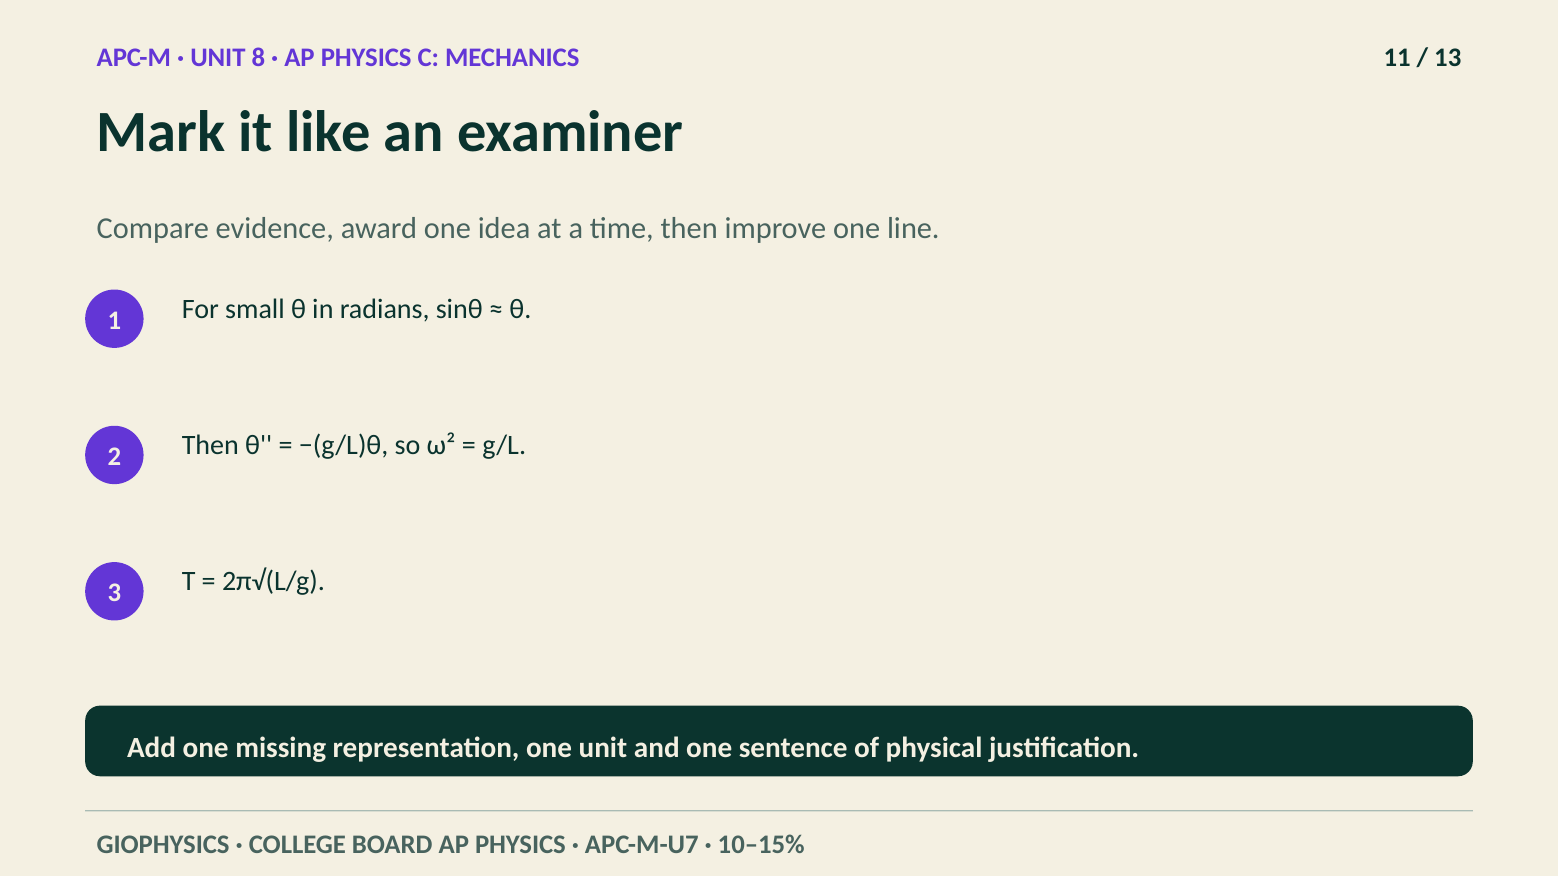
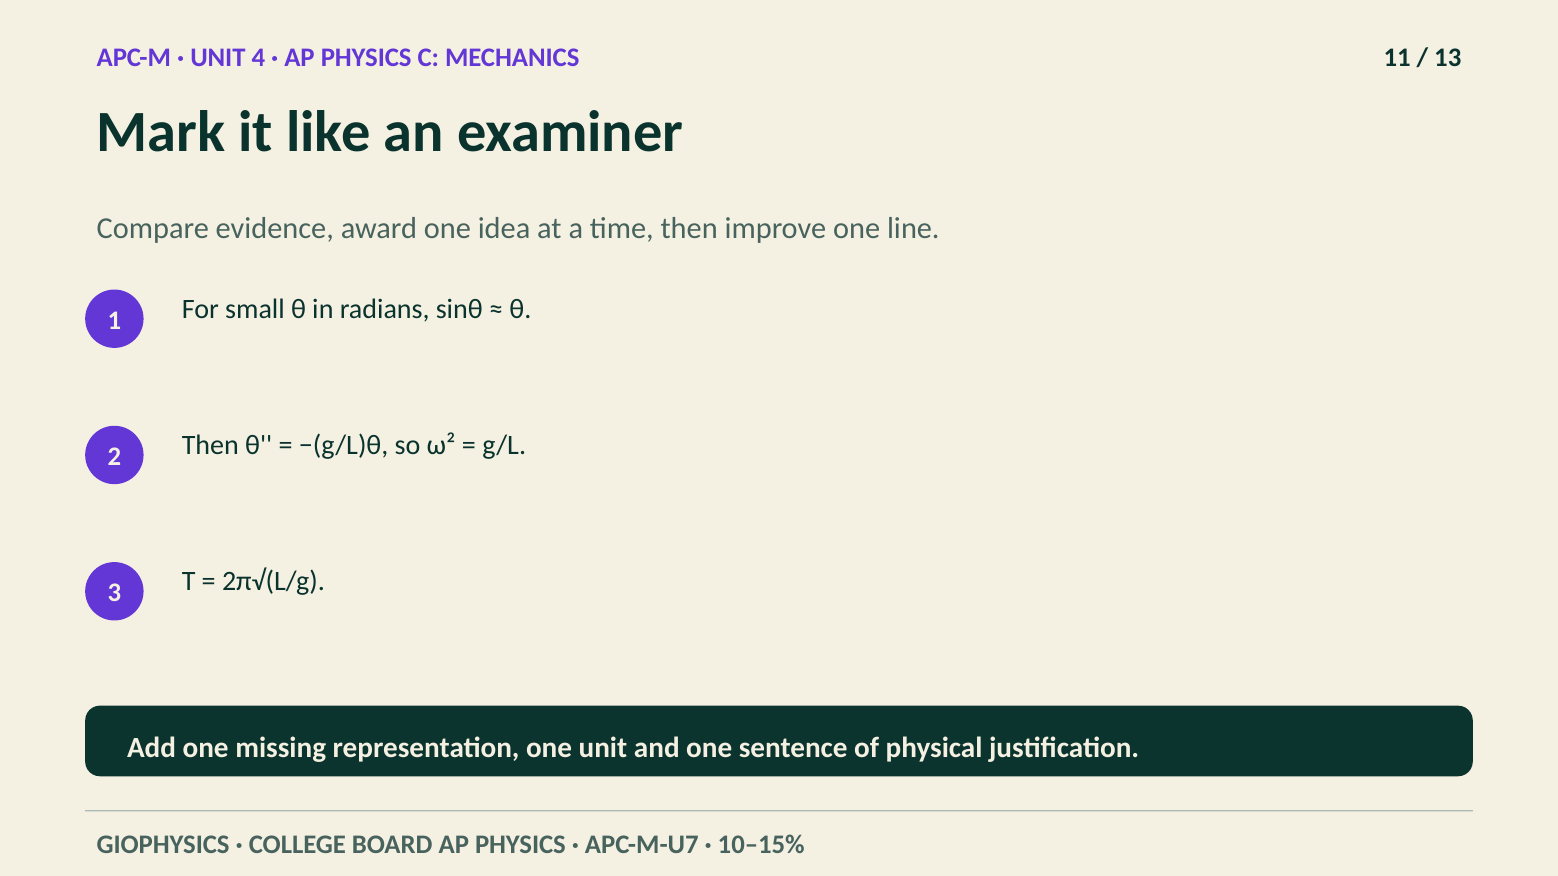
8: 8 -> 4 (258, 58)
